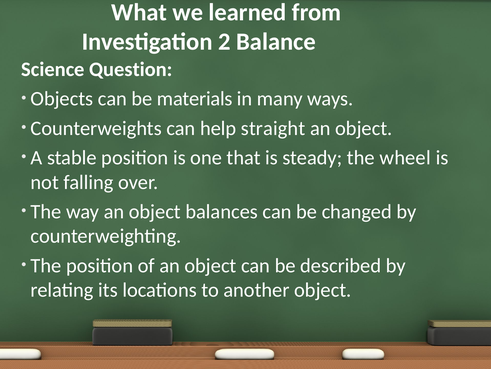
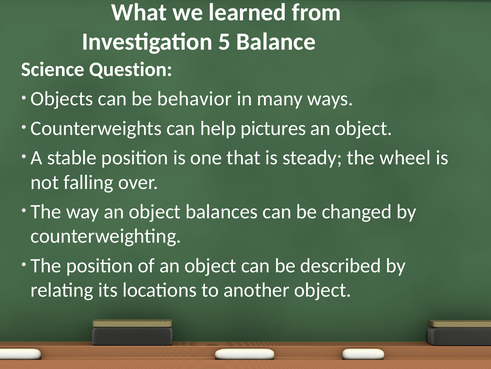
2: 2 -> 5 (224, 42)
materials: materials -> behavior (195, 99)
straight: straight -> pictures (273, 128)
